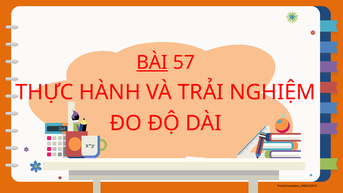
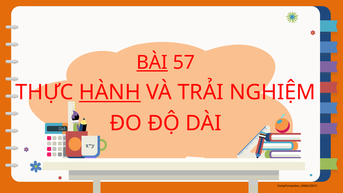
HÀNH underline: none -> present (110, 92)
